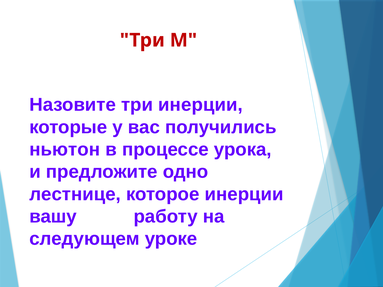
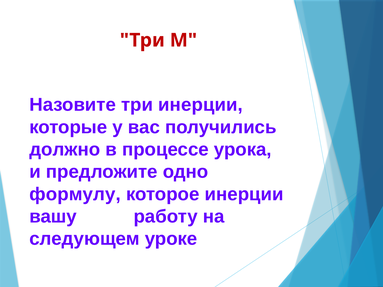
ньютон: ньютон -> должно (65, 150)
лестнице: лестнице -> формулу (75, 194)
